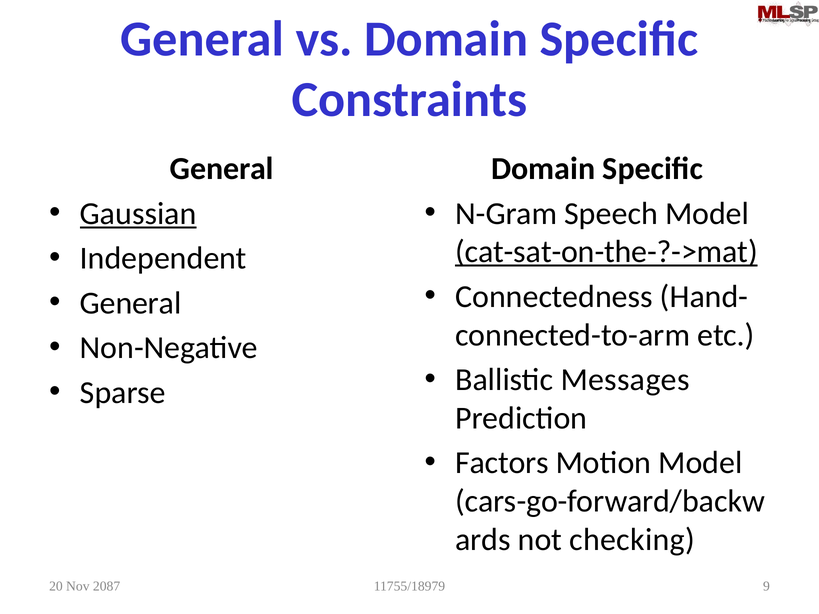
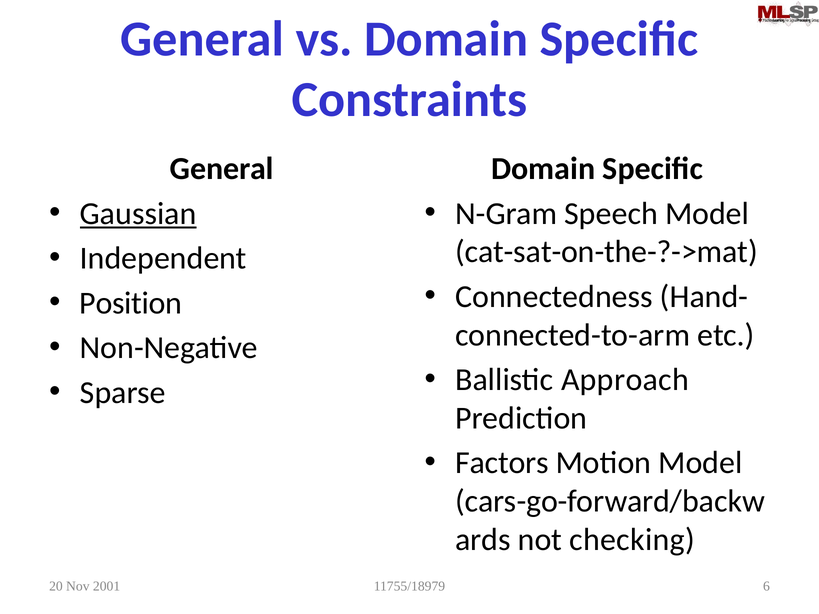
cat-sat-on-the-?->mat underline: present -> none (606, 252)
General: General -> Position (131, 303)
Messages: Messages -> Approach (625, 380)
2087: 2087 -> 2001 (107, 587)
9: 9 -> 6 (766, 587)
